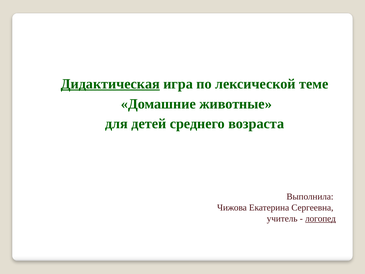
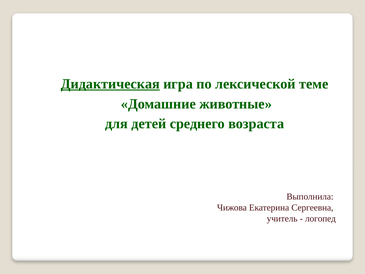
логопед underline: present -> none (320, 218)
